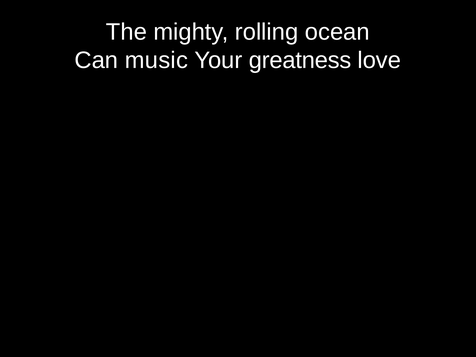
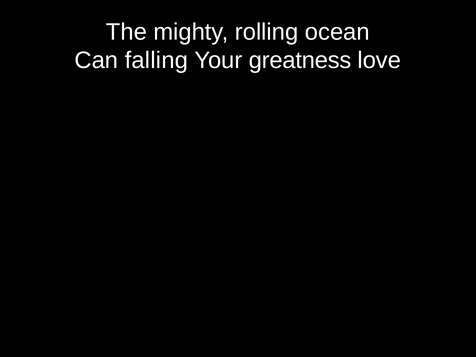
music: music -> falling (156, 60)
